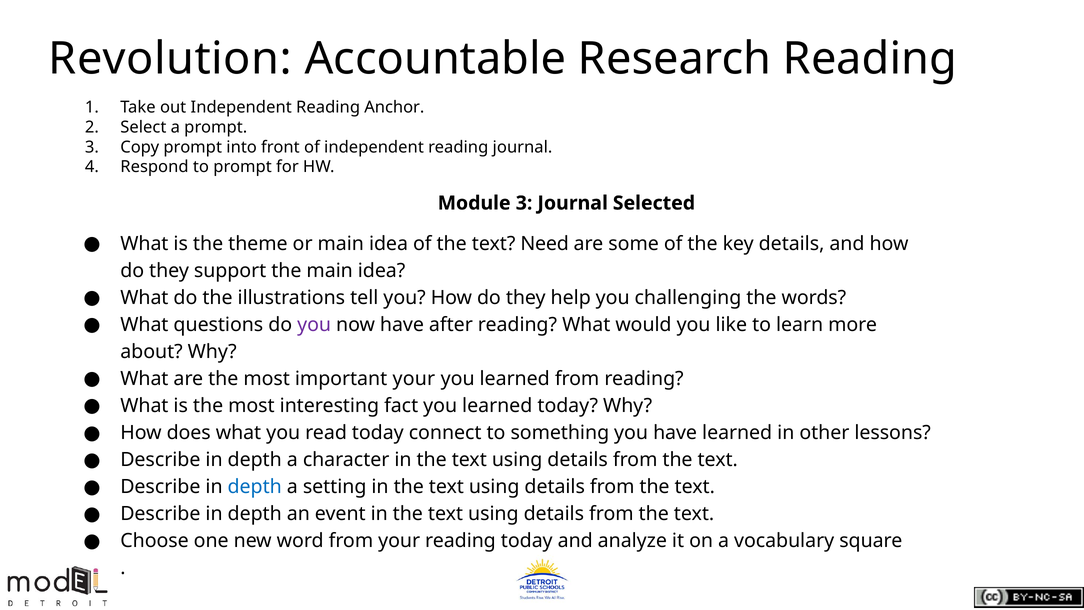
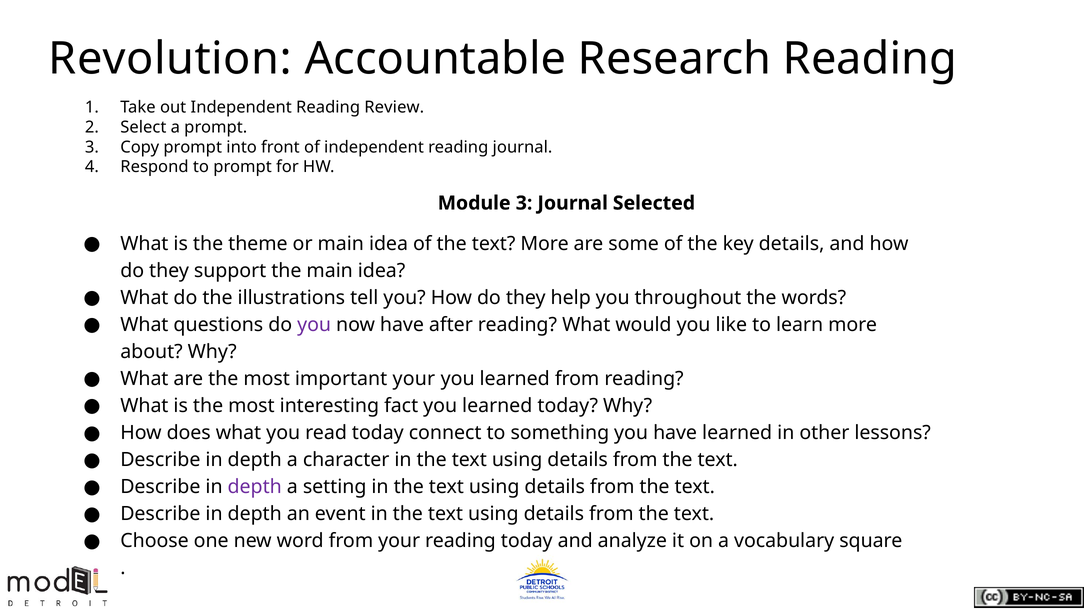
Anchor: Anchor -> Review (394, 107)
text Need: Need -> More (545, 244)
challenging: challenging -> throughout (688, 298)
depth colour: blue -> purple (255, 487)
